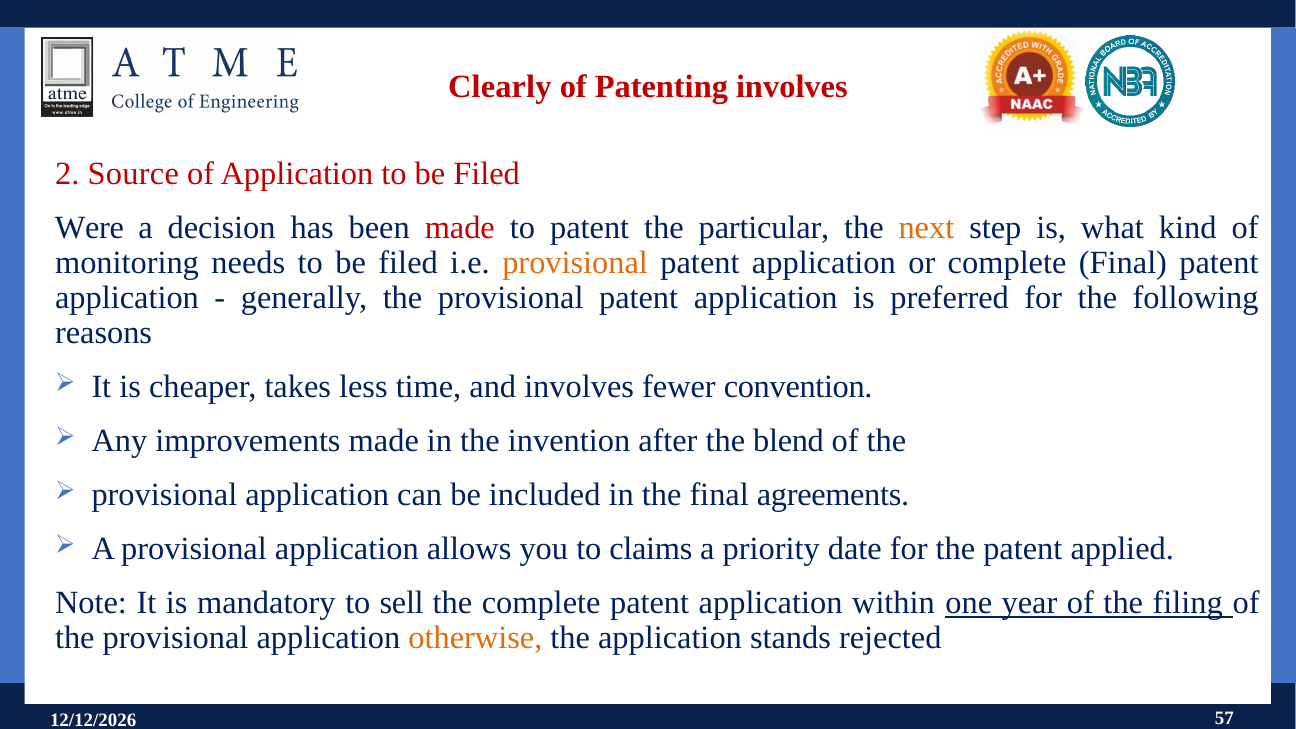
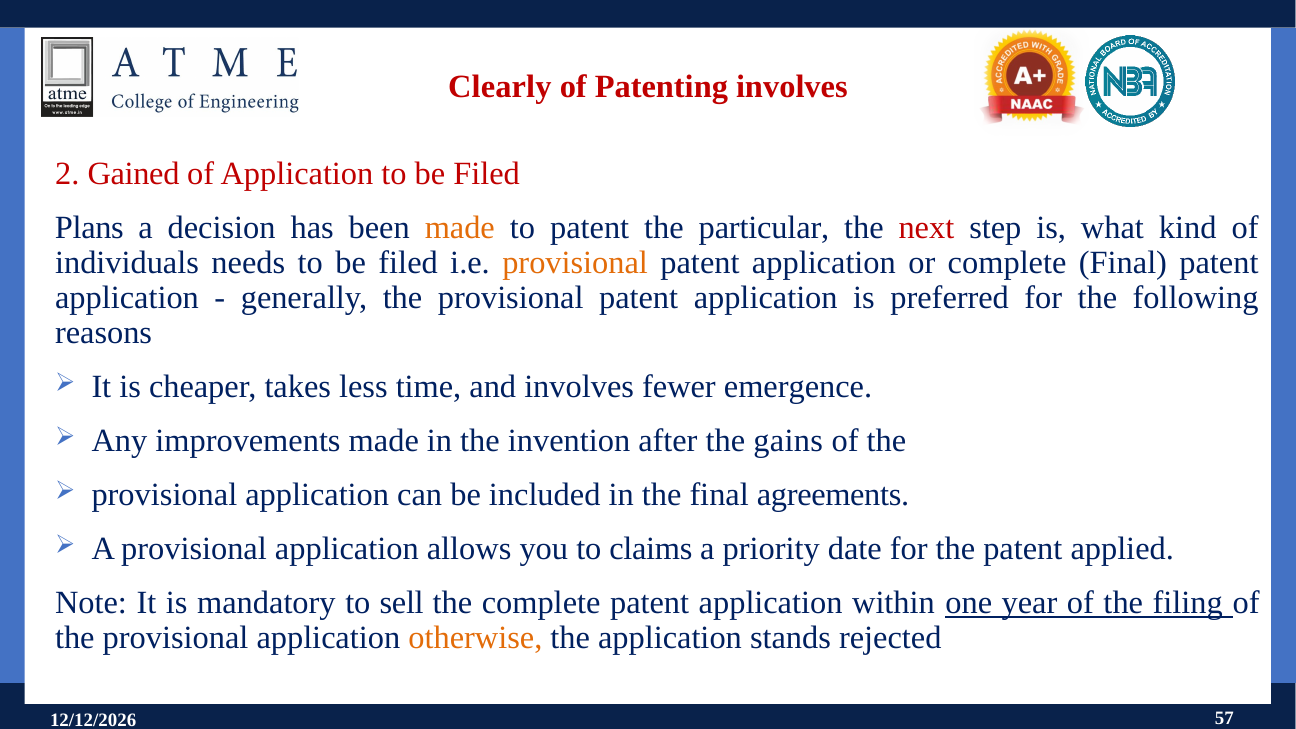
Source: Source -> Gained (133, 174)
Were: Were -> Plans (89, 228)
made colour: red -> orange (460, 228)
next colour: orange -> red (926, 228)
monitoring: monitoring -> individuals (127, 263)
convention: convention -> emergence (798, 387)
blend: blend -> gains (788, 441)
